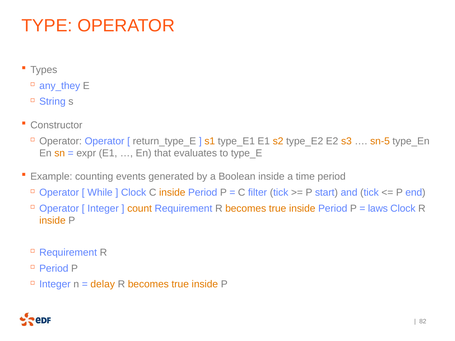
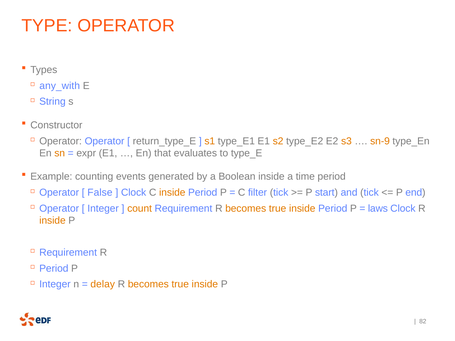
any_they: any_they -> any_with (60, 86)
sn-5: sn-5 -> sn-9 (380, 141)
While: While -> False (100, 193)
